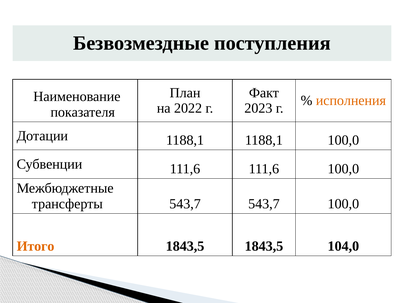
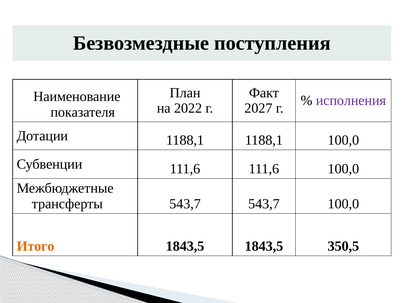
исполнения colour: orange -> purple (351, 101)
2023: 2023 -> 2027 (258, 108)
104,0: 104,0 -> 350,5 (343, 246)
